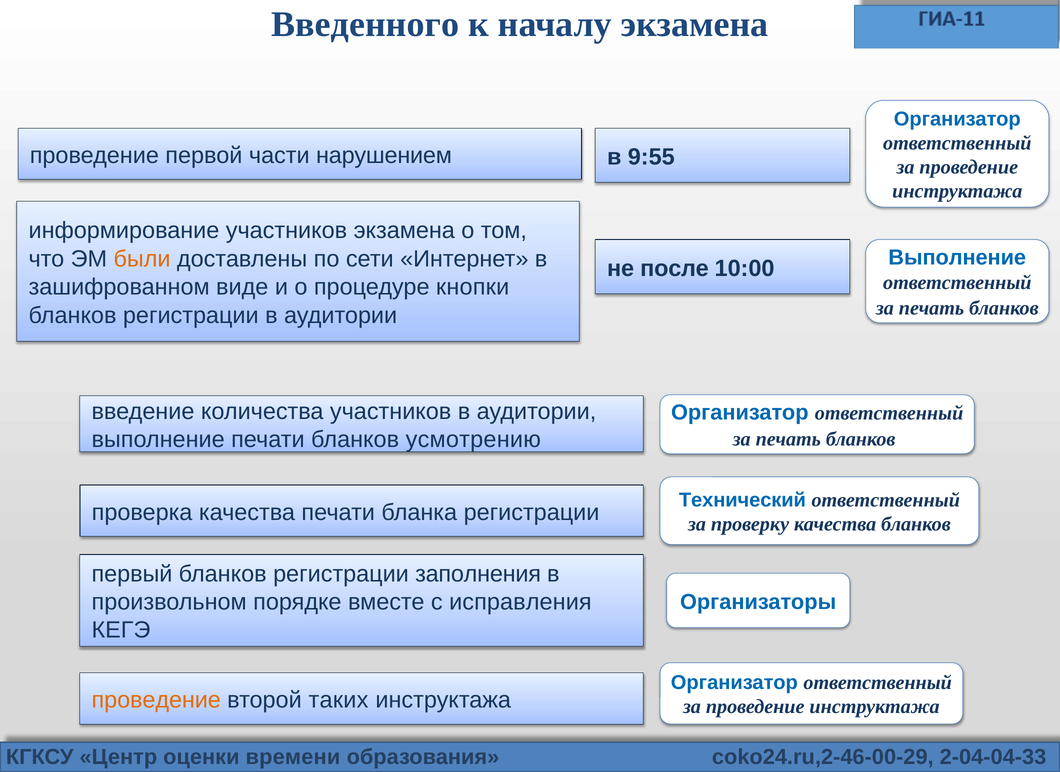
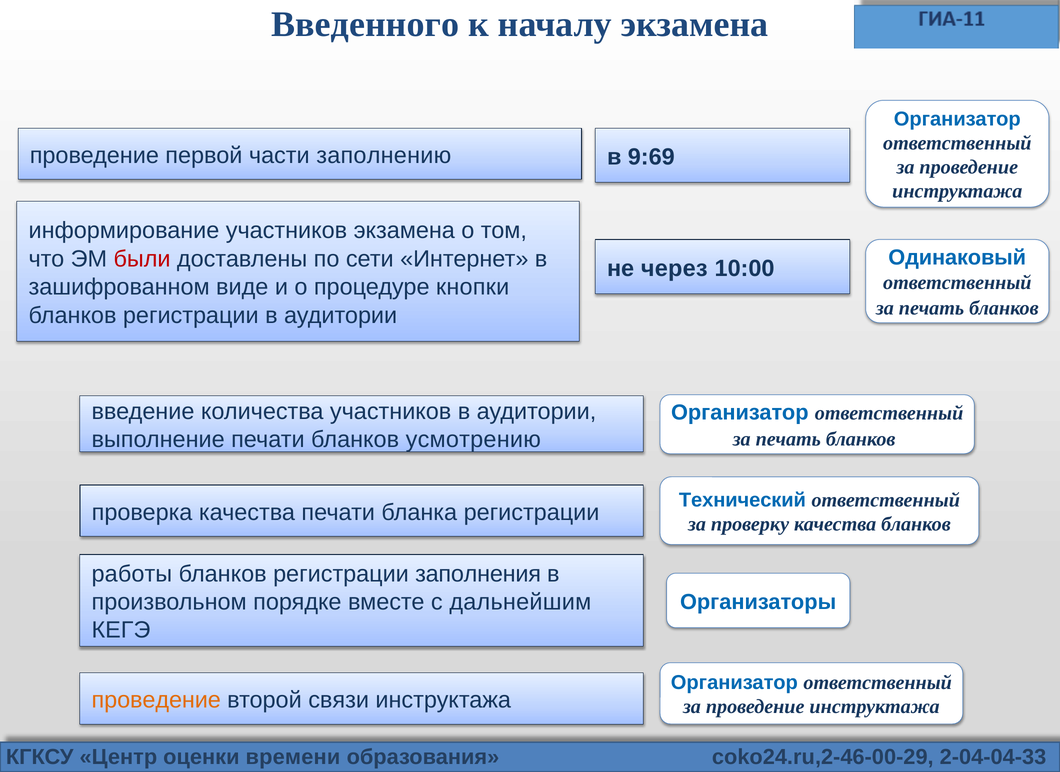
нарушением: нарушением -> заполнению (384, 155)
9:55: 9:55 -> 9:69 (651, 157)
Выполнение: Выполнение -> Одинаковый (957, 257)
были colour: orange -> red (142, 259)
после: после -> через (674, 268)
первый: первый -> работы (132, 574)
исправления: исправления -> дальнейшим (520, 602)
таких: таких -> связи (339, 700)
